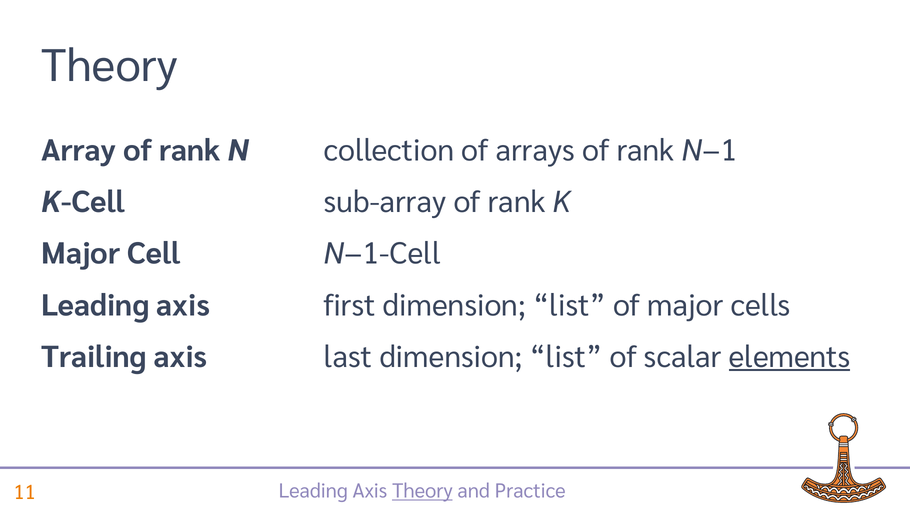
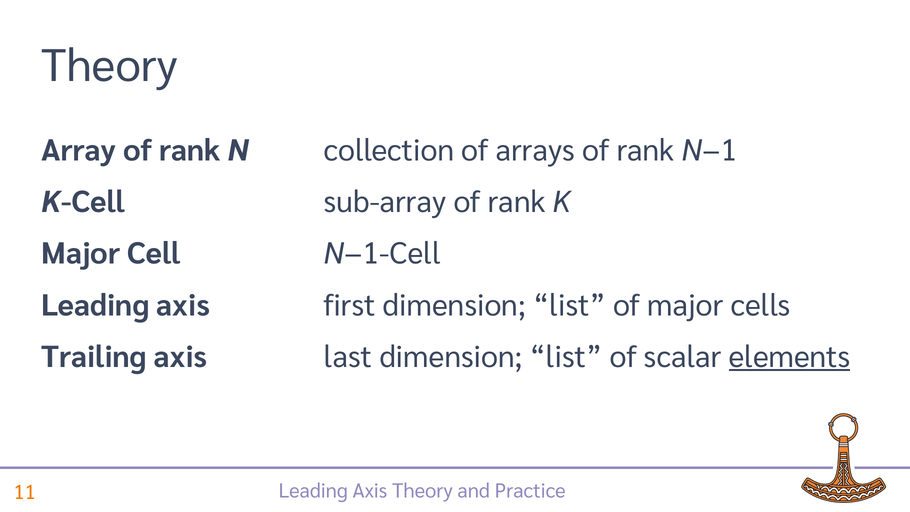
Theory underline: present -> none (422, 491)
